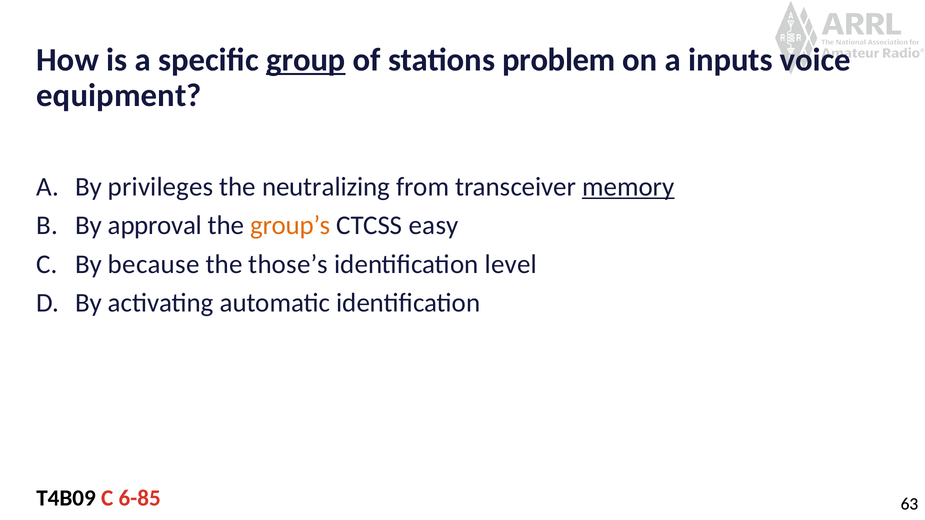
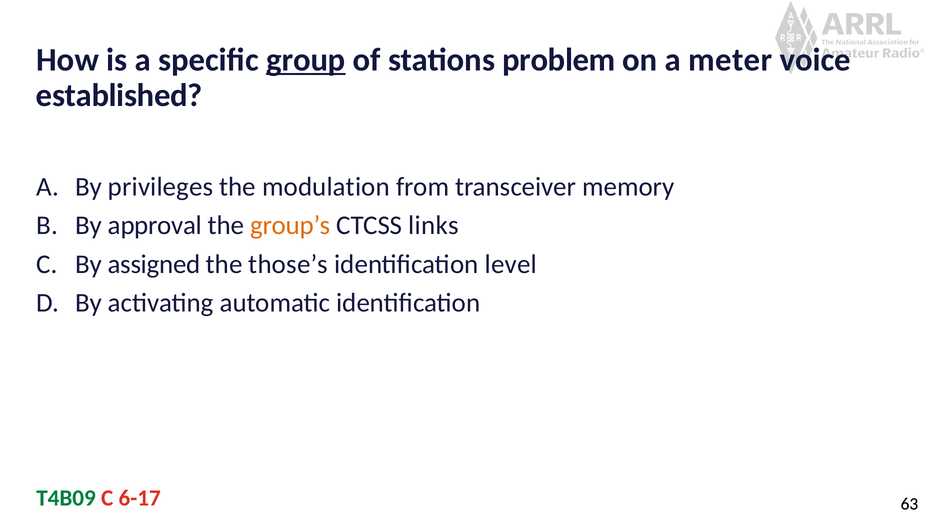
inputs: inputs -> meter (730, 60)
equipment: equipment -> established (119, 95)
neutralizing: neutralizing -> modulation (326, 187)
memory underline: present -> none (628, 187)
easy: easy -> links (434, 226)
because: because -> assigned (154, 264)
T4B09 colour: black -> green (66, 498)
6-85: 6-85 -> 6-17 (140, 498)
